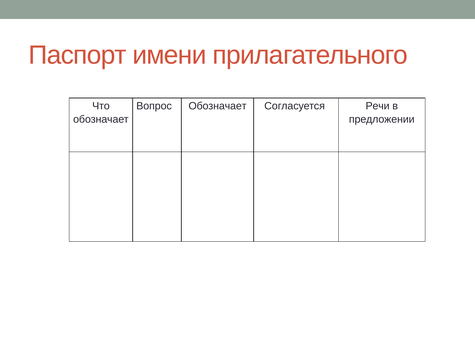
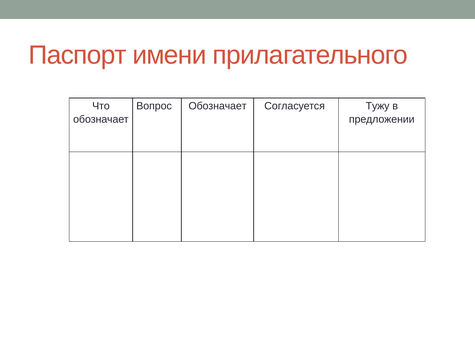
Речи: Речи -> Тужу (378, 106)
